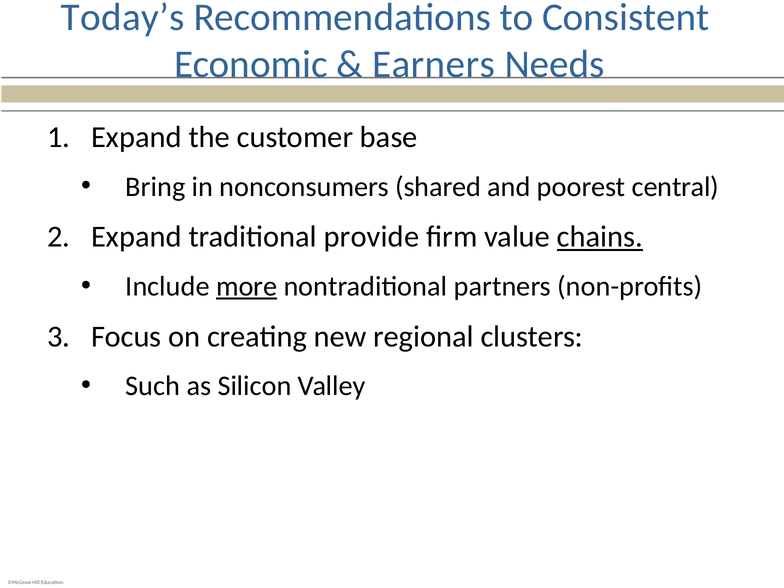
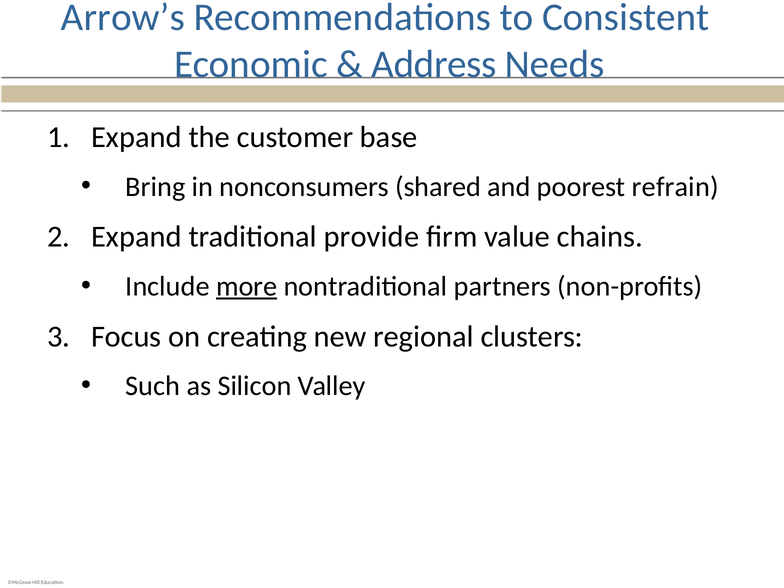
Today’s: Today’s -> Arrow’s (123, 17)
Earners: Earners -> Address (434, 64)
central: central -> refrain (675, 187)
chains underline: present -> none (600, 237)
